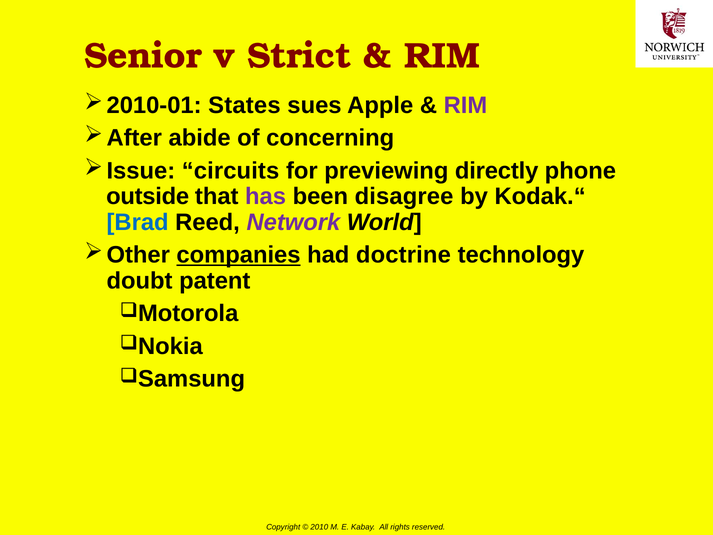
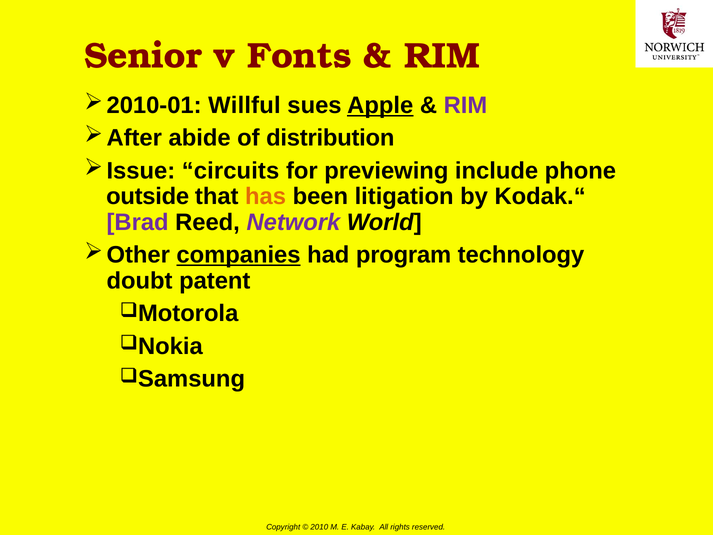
Strict: Strict -> Fonts (299, 56)
States: States -> Willful (244, 105)
Apple underline: none -> present (380, 105)
concerning: concerning -> distribution (330, 138)
directly: directly -> include (497, 171)
has colour: purple -> orange (266, 197)
disagree: disagree -> litigation (404, 197)
Brad colour: blue -> purple (138, 222)
doctrine: doctrine -> program (404, 255)
